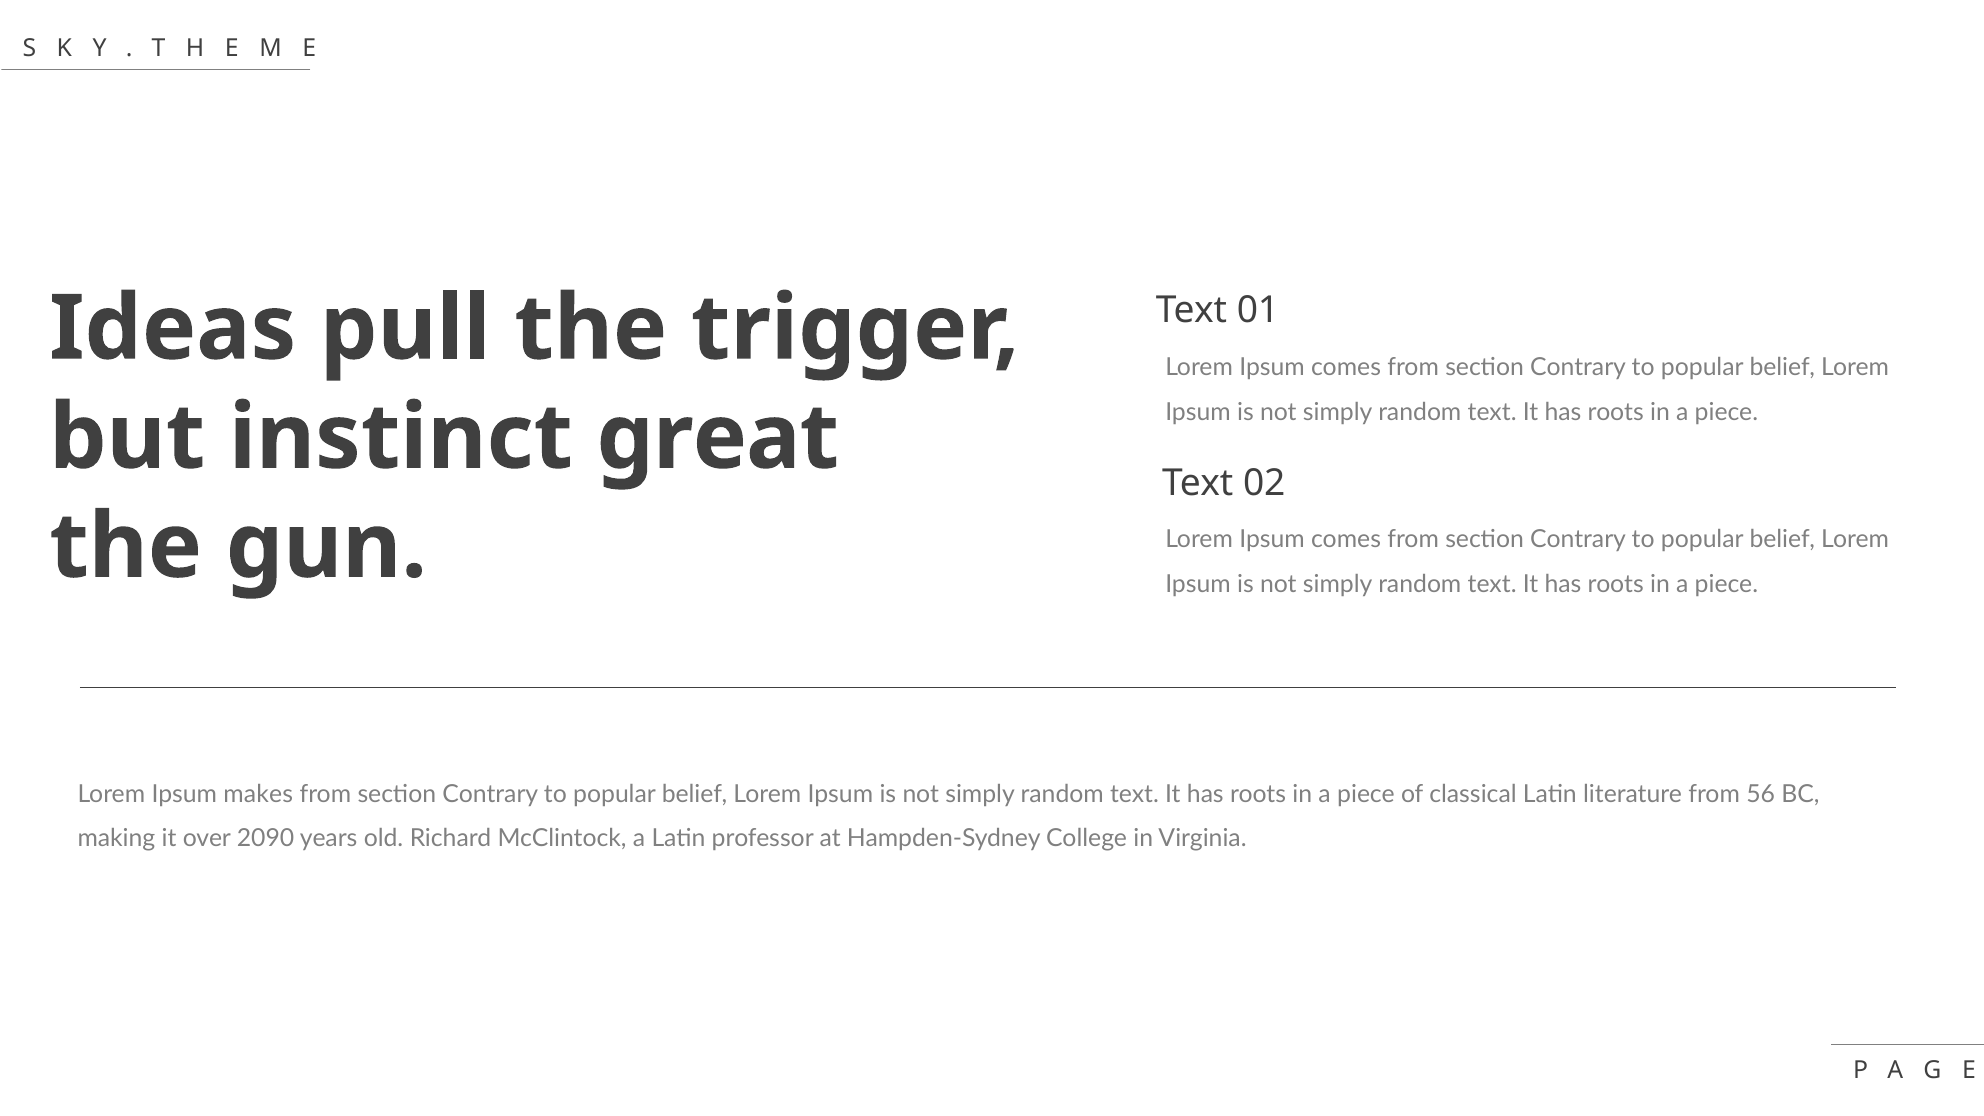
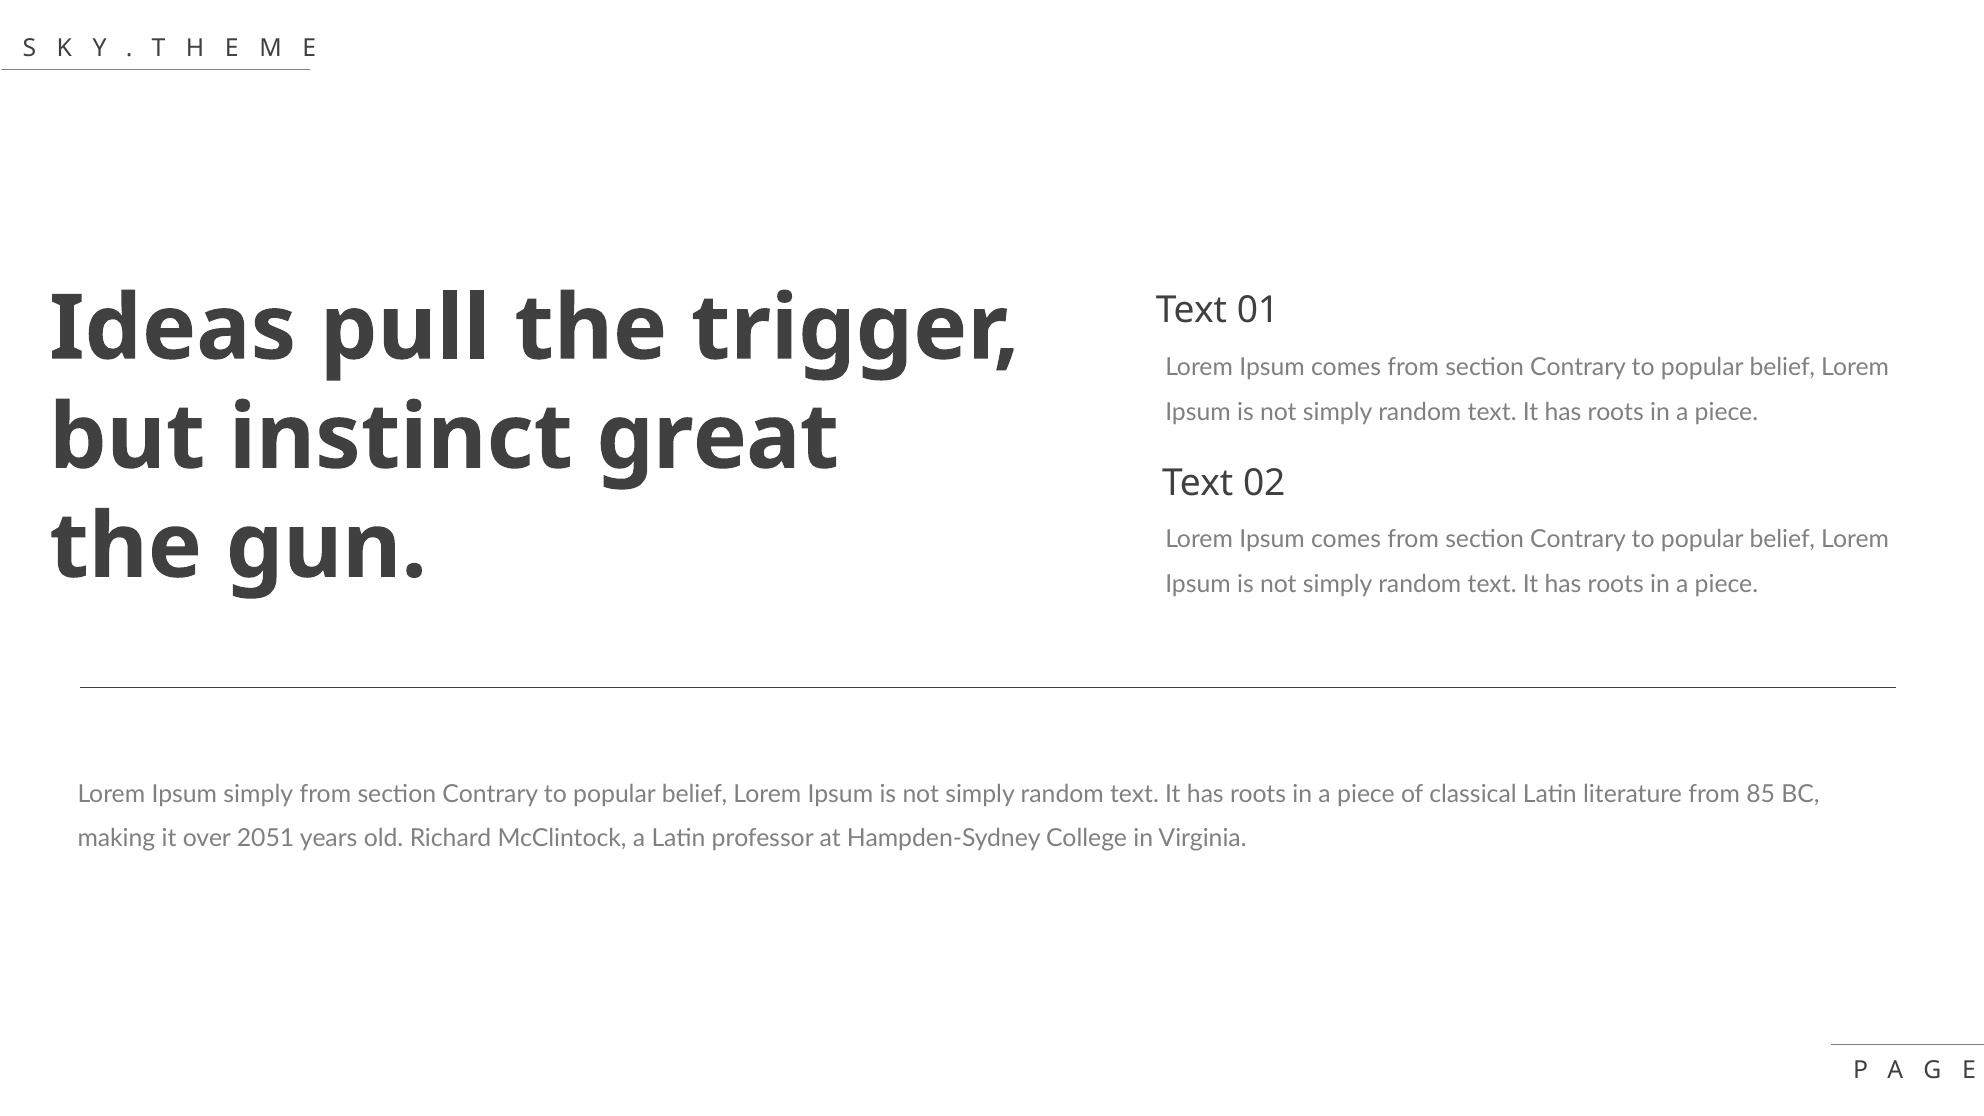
Ipsum makes: makes -> simply (258, 794)
56: 56 -> 85 (1761, 794)
2090: 2090 -> 2051 (266, 839)
